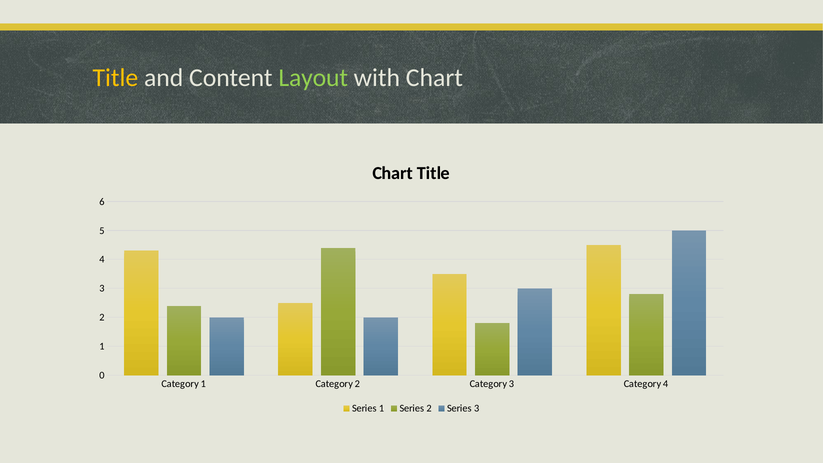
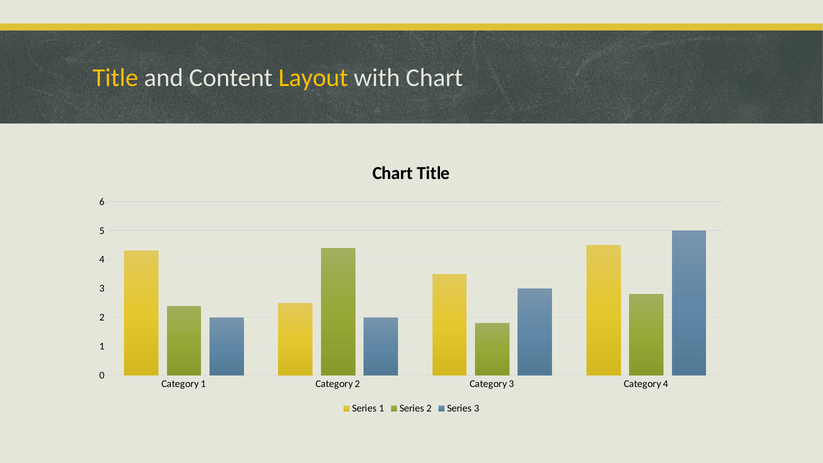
Layout colour: light green -> yellow (313, 78)
